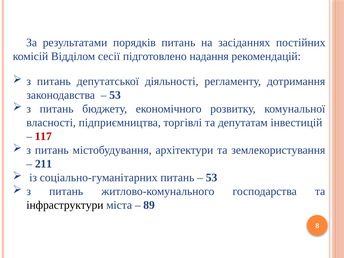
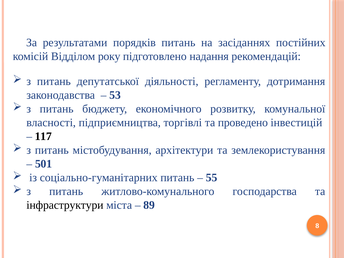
сесії: сесії -> року (109, 56)
депутатам: депутатам -> проведено (243, 123)
117 colour: red -> black (43, 136)
211: 211 -> 501 (44, 164)
53: 53 -> 55 (212, 178)
